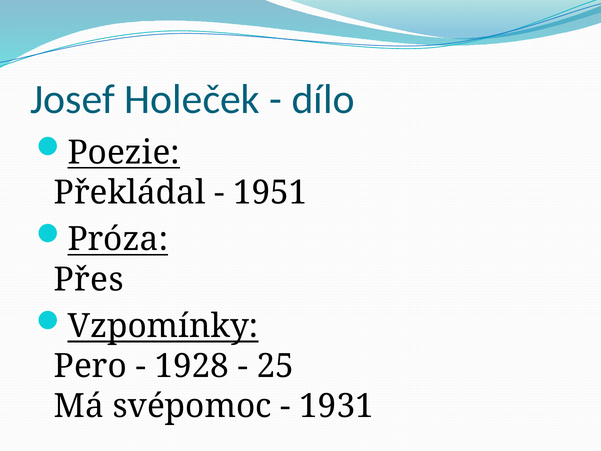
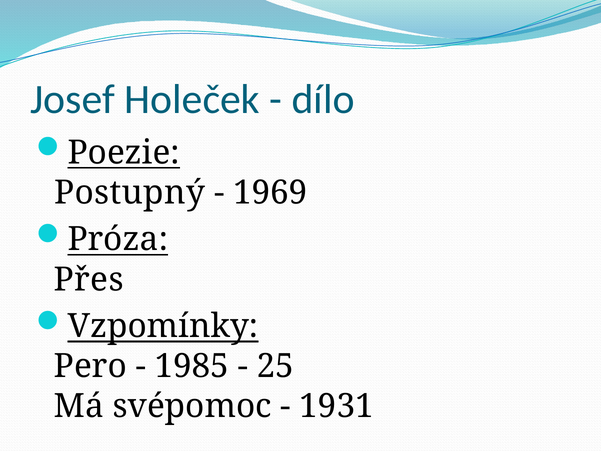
Překládal: Překládal -> Postupný (130, 193)
1951: 1951 -> 1969 (270, 193)
1928: 1928 -> 1985 (192, 366)
